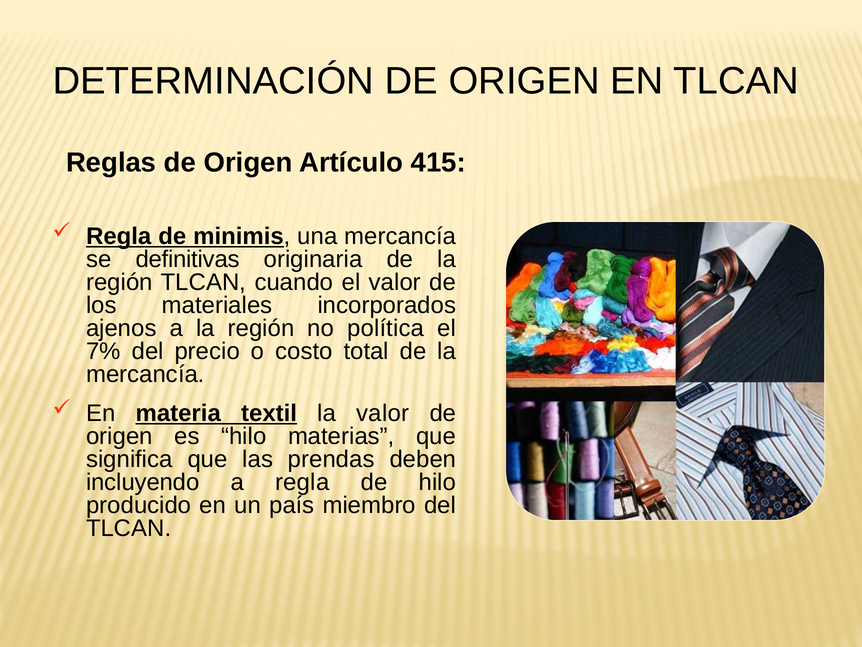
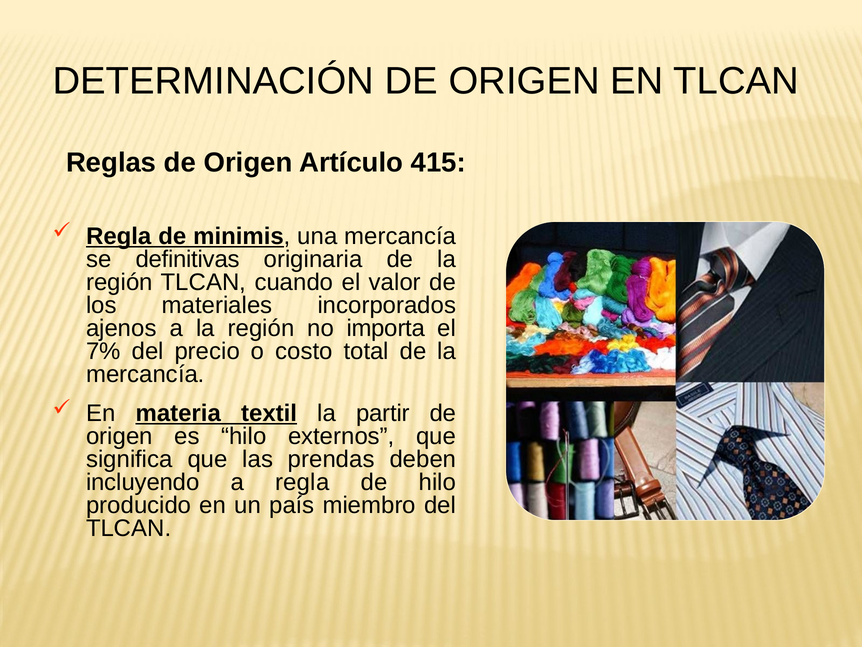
política: política -> importa (386, 328)
la valor: valor -> partir (383, 413)
materias: materias -> externos (341, 436)
